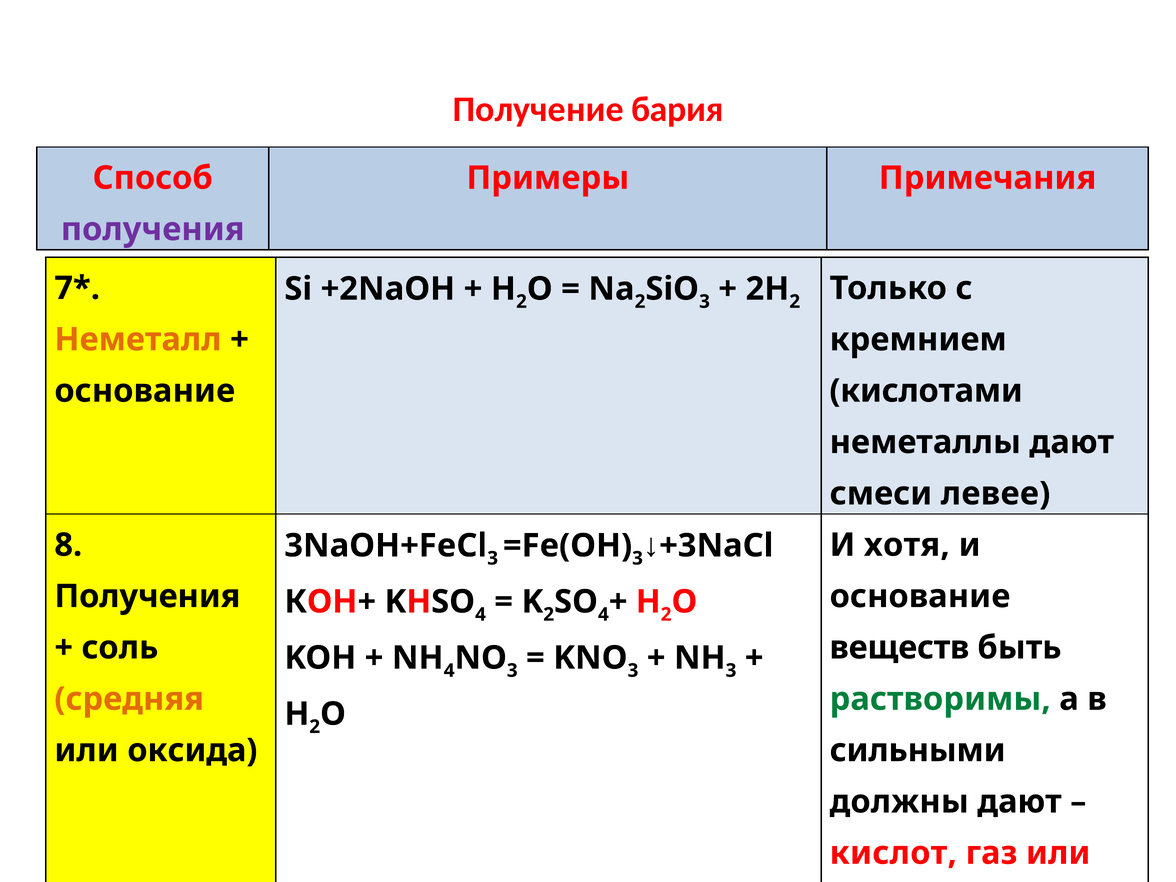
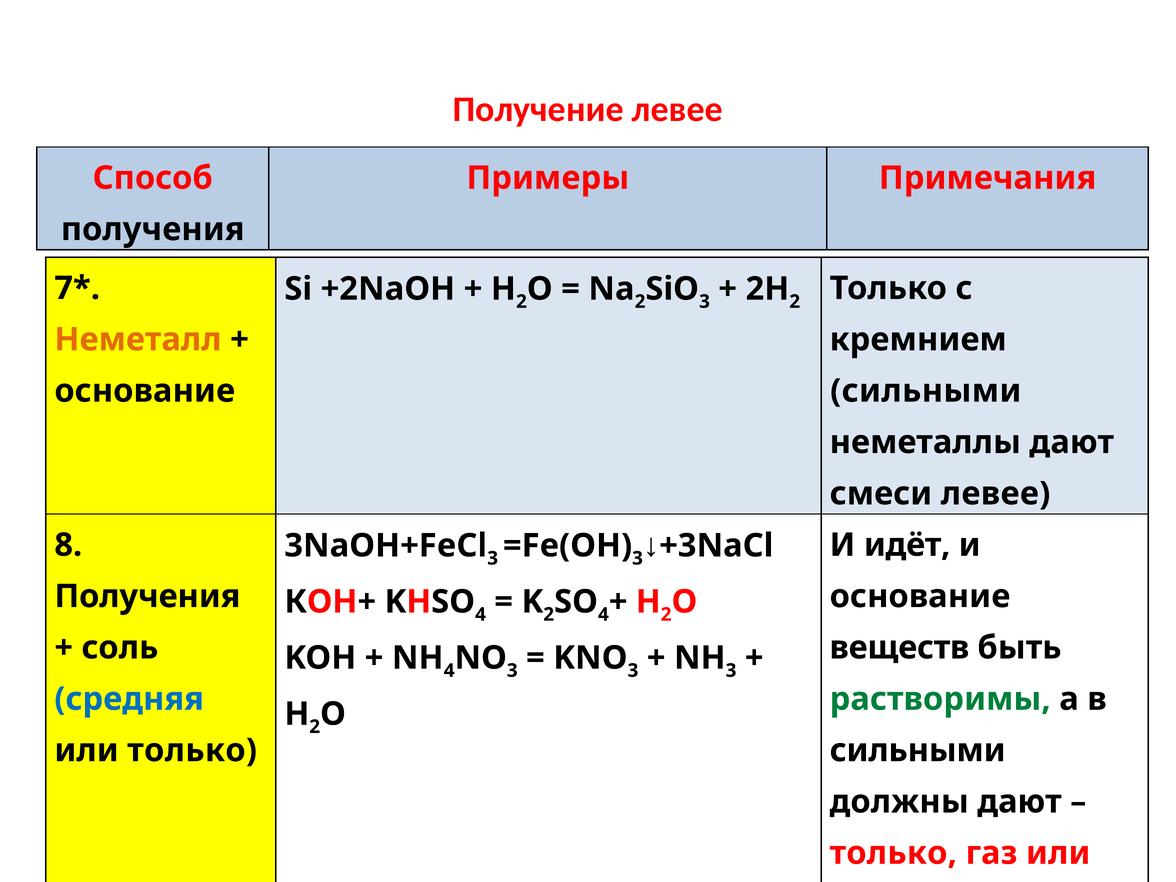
Получение бария: бария -> левее (677, 109)
получения colour: purple -> black (153, 229)
кислотами: кислотами -> сильными (926, 391)
хотя: хотя -> идёт (907, 545)
средняя colour: orange -> blue (129, 699)
или оксида: оксида -> только (192, 750)
кислот: кислот -> только (893, 853)
